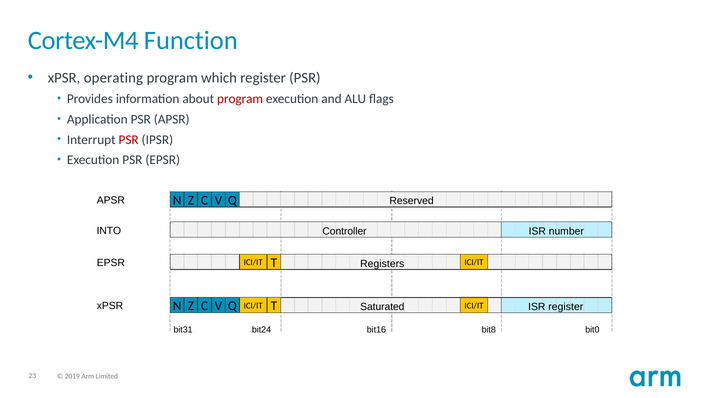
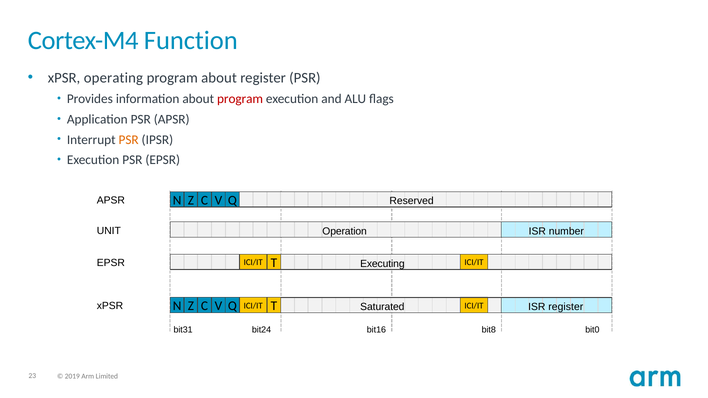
program which: which -> about (219, 78)
PSR colour: red -> orange (129, 140)
INTO: INTO -> UNIT (109, 231)
Controller: Controller -> Operation (345, 232)
Registers: Registers -> Executing (382, 264)
